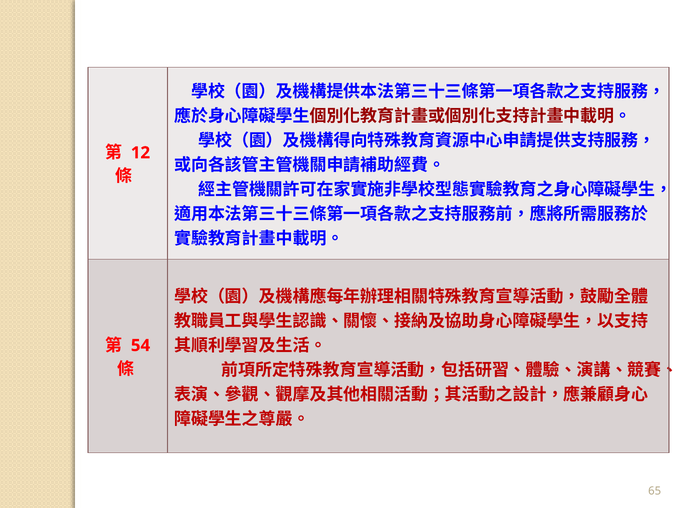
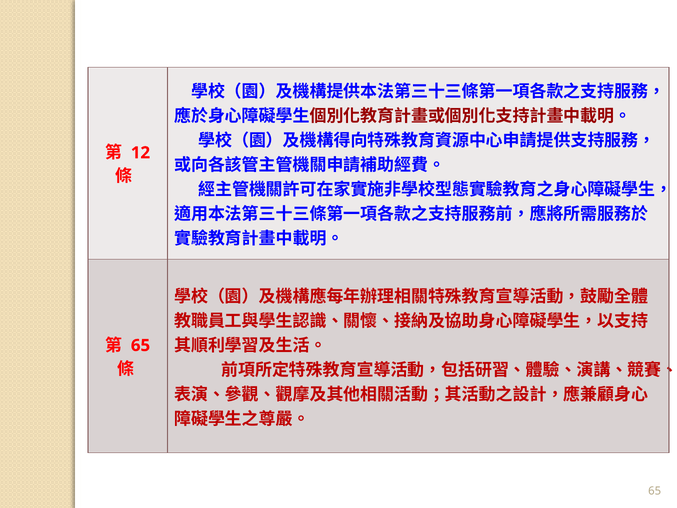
54: 54 -> 65 (141, 345)
